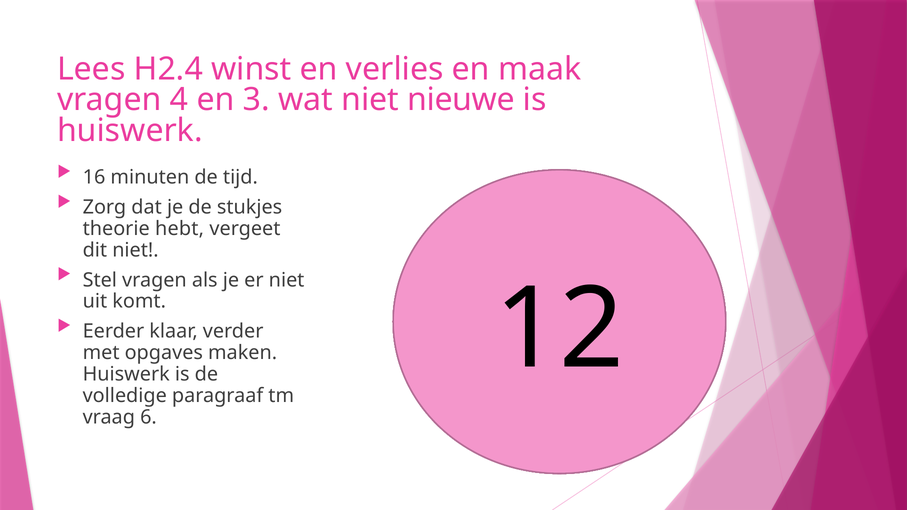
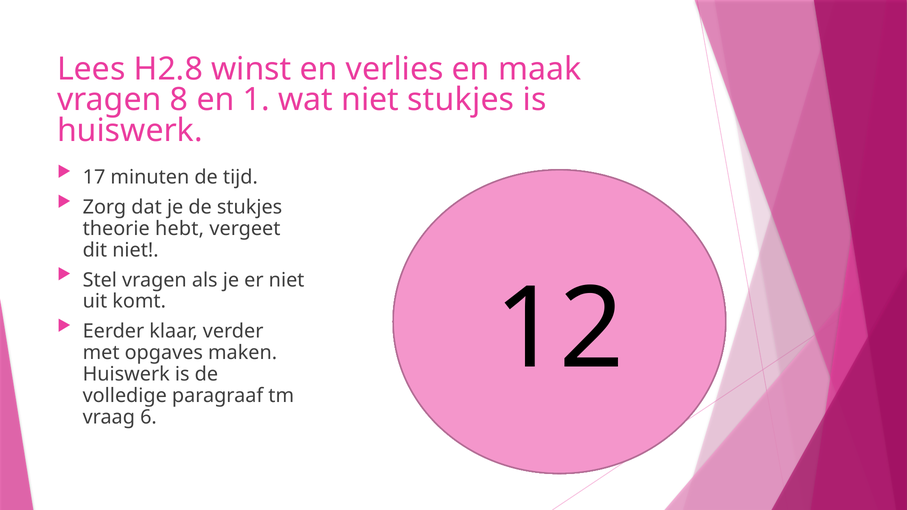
H2.4: H2.4 -> H2.8 (168, 69)
4: 4 -> 8 (179, 100)
3: 3 -> 1 (256, 100)
niet nieuwe: nieuwe -> stukjes (461, 100)
16: 16 -> 17 (94, 177)
